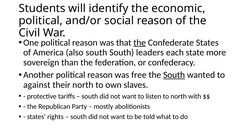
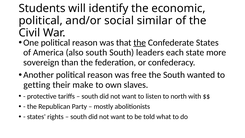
social reason: reason -> similar (155, 21)
South underline: present -> none (174, 75)
against: against -> getting (37, 85)
their north: north -> make (83, 85)
